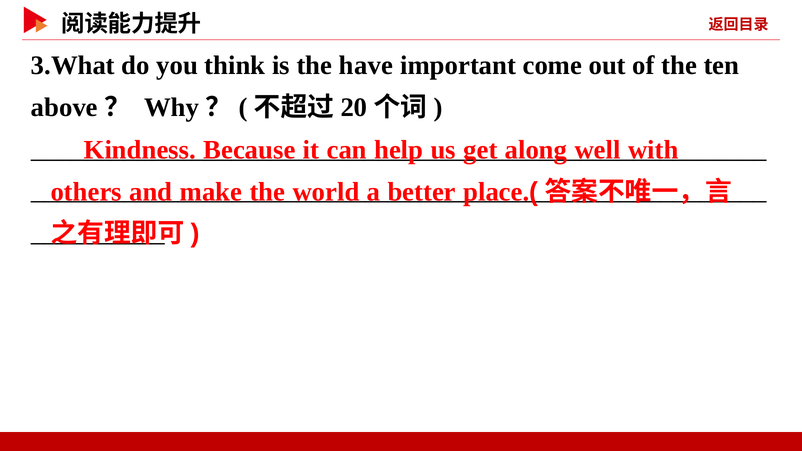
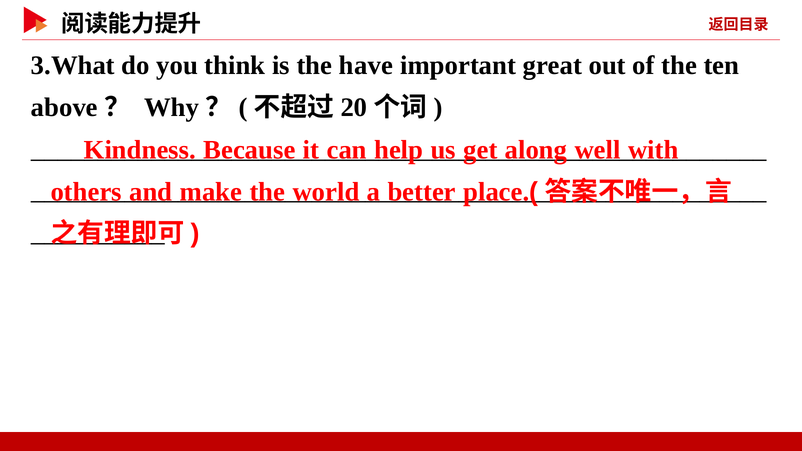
come: come -> great (552, 66)
